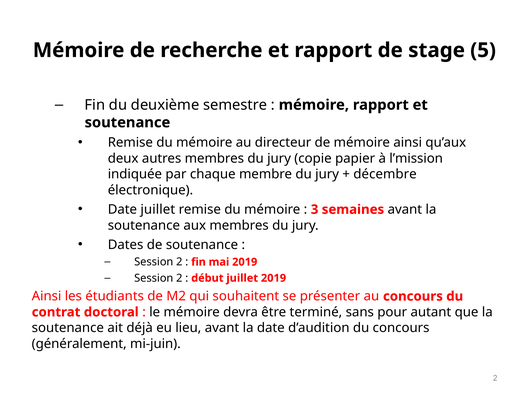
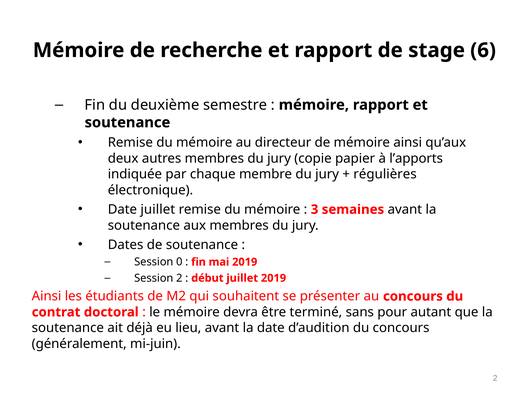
5: 5 -> 6 (483, 50)
l’mission: l’mission -> l’apports (416, 159)
décembre: décembre -> régulières (385, 175)
2: 2 -> 0 (179, 262)
